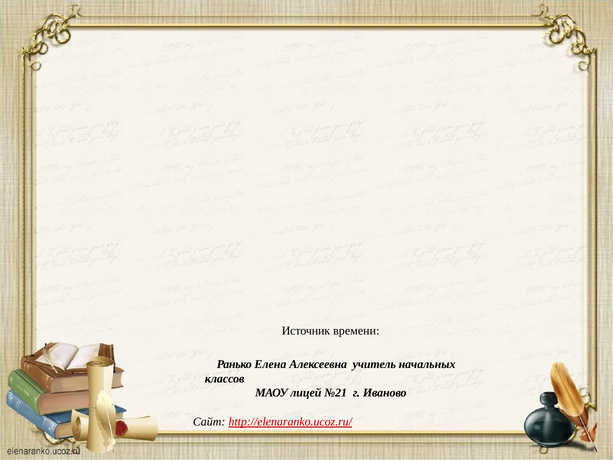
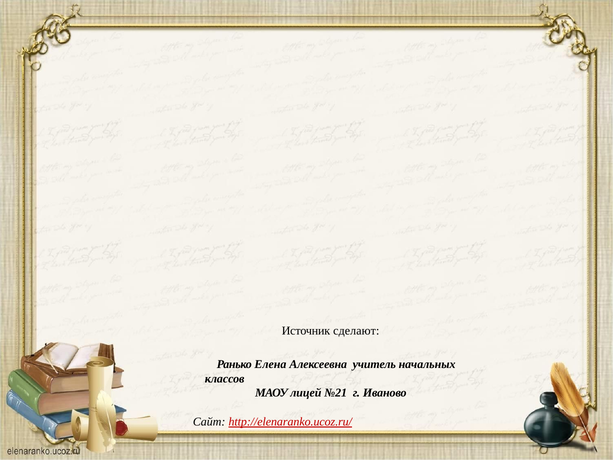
времени: времени -> сделают (356, 331)
